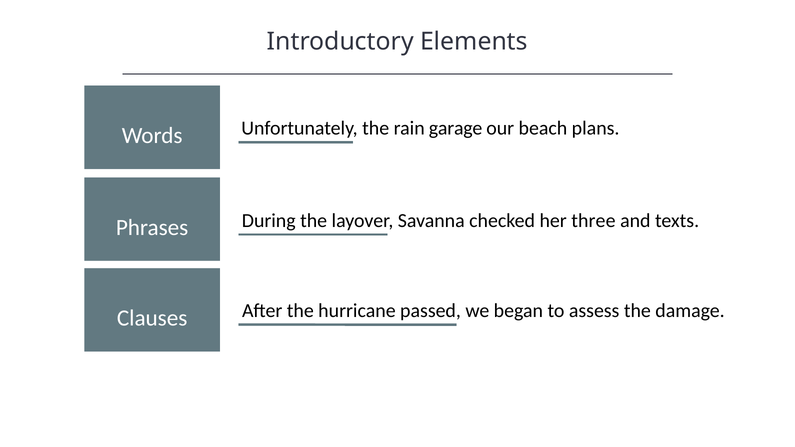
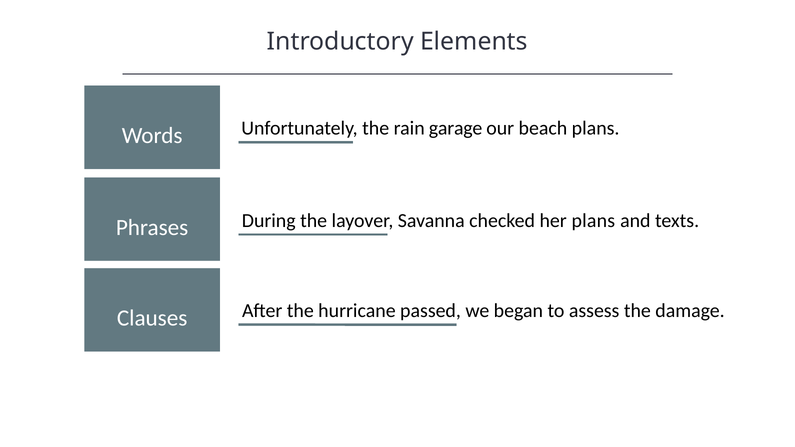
her three: three -> plans (593, 221)
